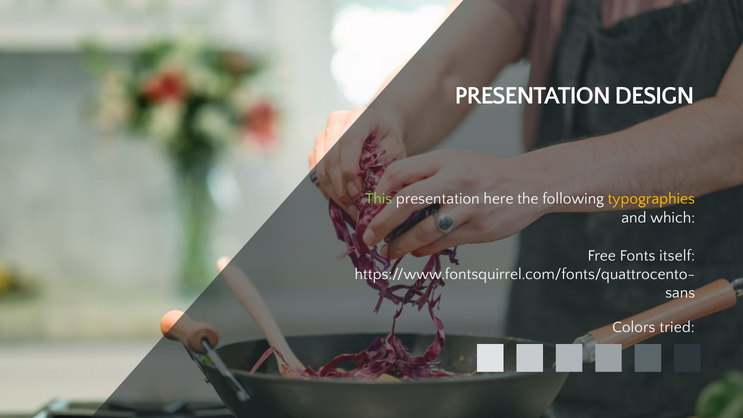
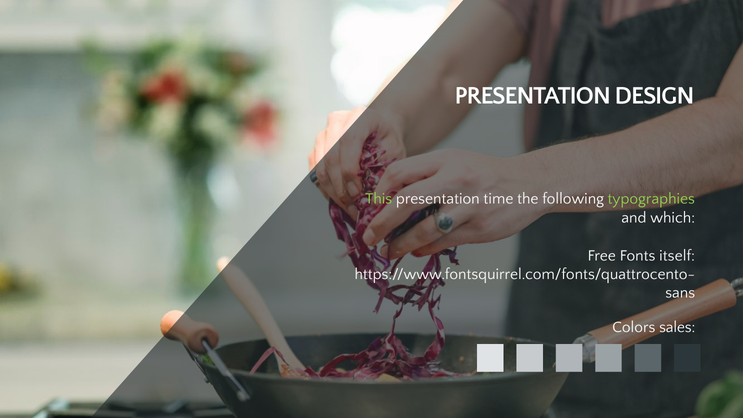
here: here -> time (498, 199)
typographies colour: yellow -> light green (651, 199)
tried: tried -> sales (677, 327)
